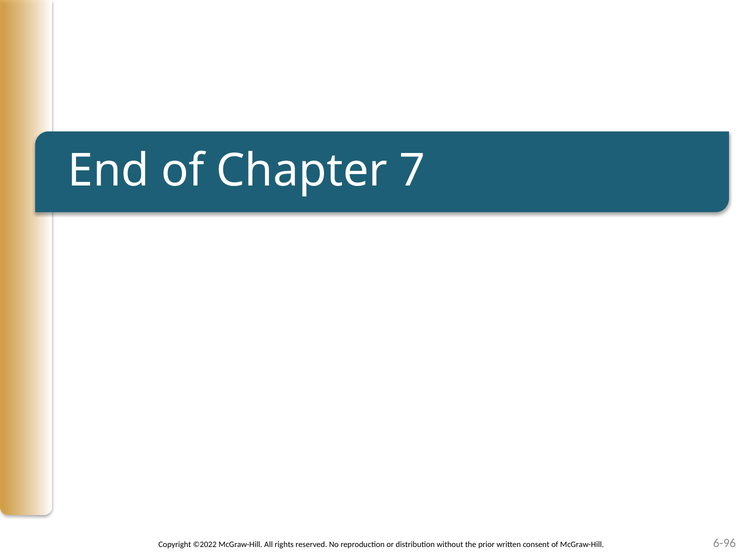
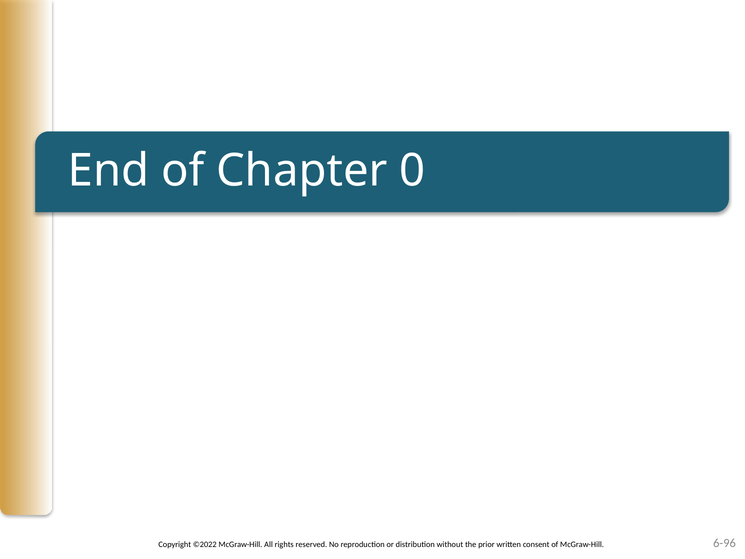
7: 7 -> 0 (412, 171)
